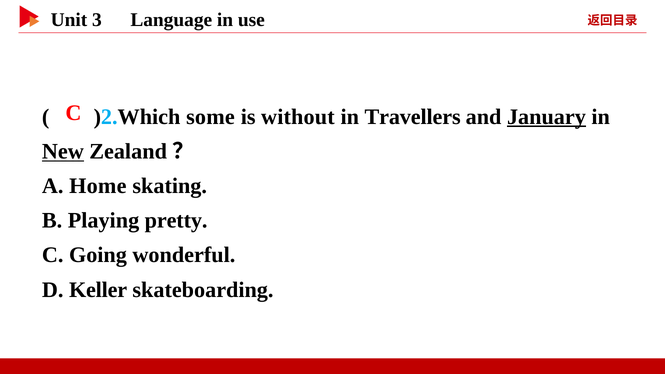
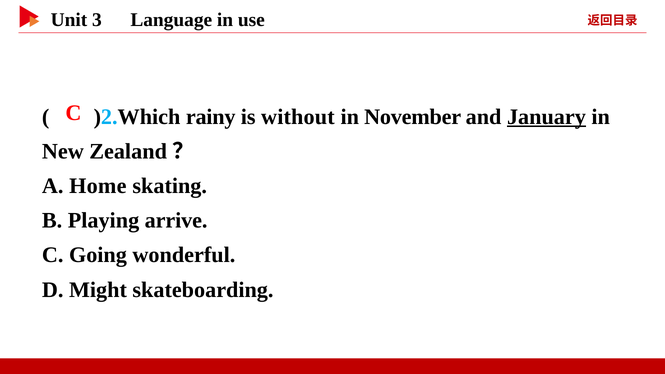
some: some -> rainy (211, 117)
Travellers: Travellers -> November (413, 117)
New underline: present -> none (63, 151)
pretty: pretty -> arrive (176, 221)
Keller: Keller -> Might (98, 290)
